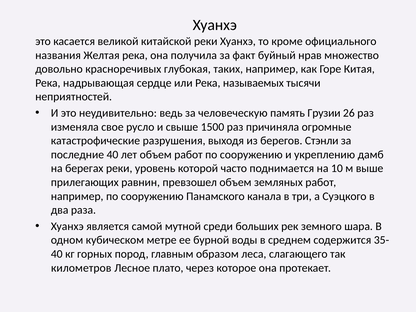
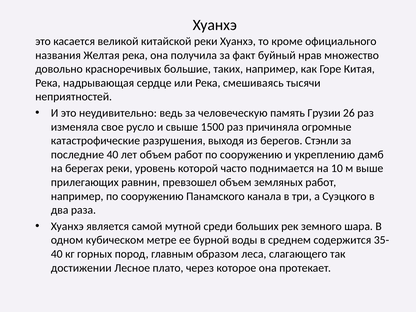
глубокая: глубокая -> большие (187, 69)
называемых: называемых -> смешиваясь (253, 83)
километров: километров -> достижении (81, 268)
